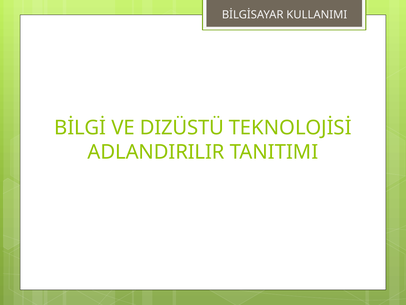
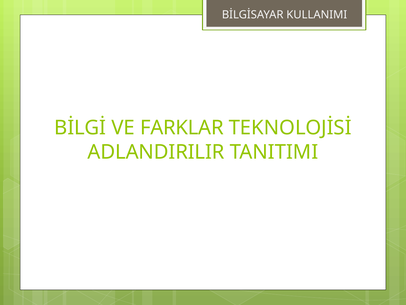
DIZÜSTÜ: DIZÜSTÜ -> FARKLAR (182, 127)
